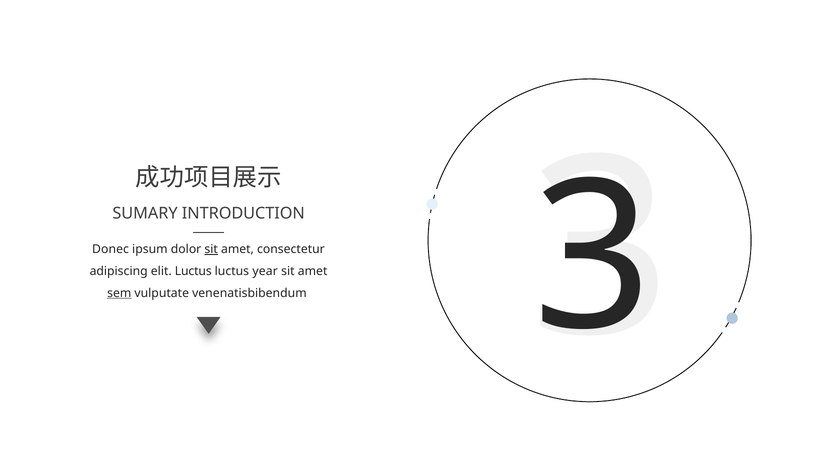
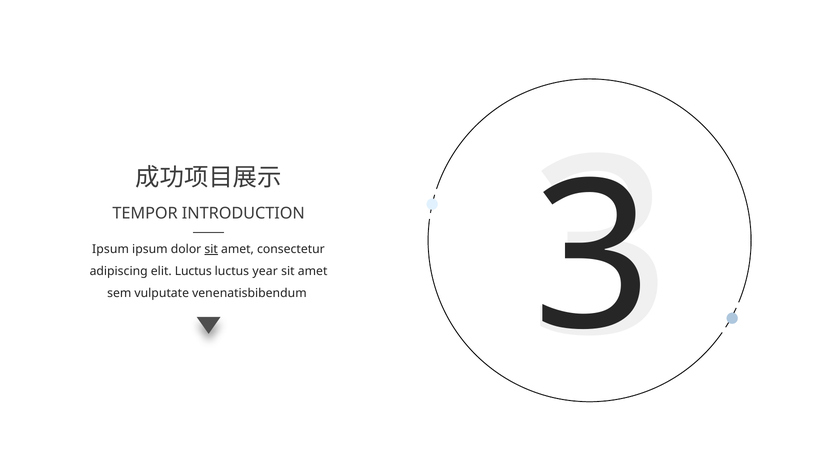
SUMARY: SUMARY -> TEMPOR (145, 214)
Donec: Donec -> Ipsum (111, 249)
sem underline: present -> none (119, 293)
